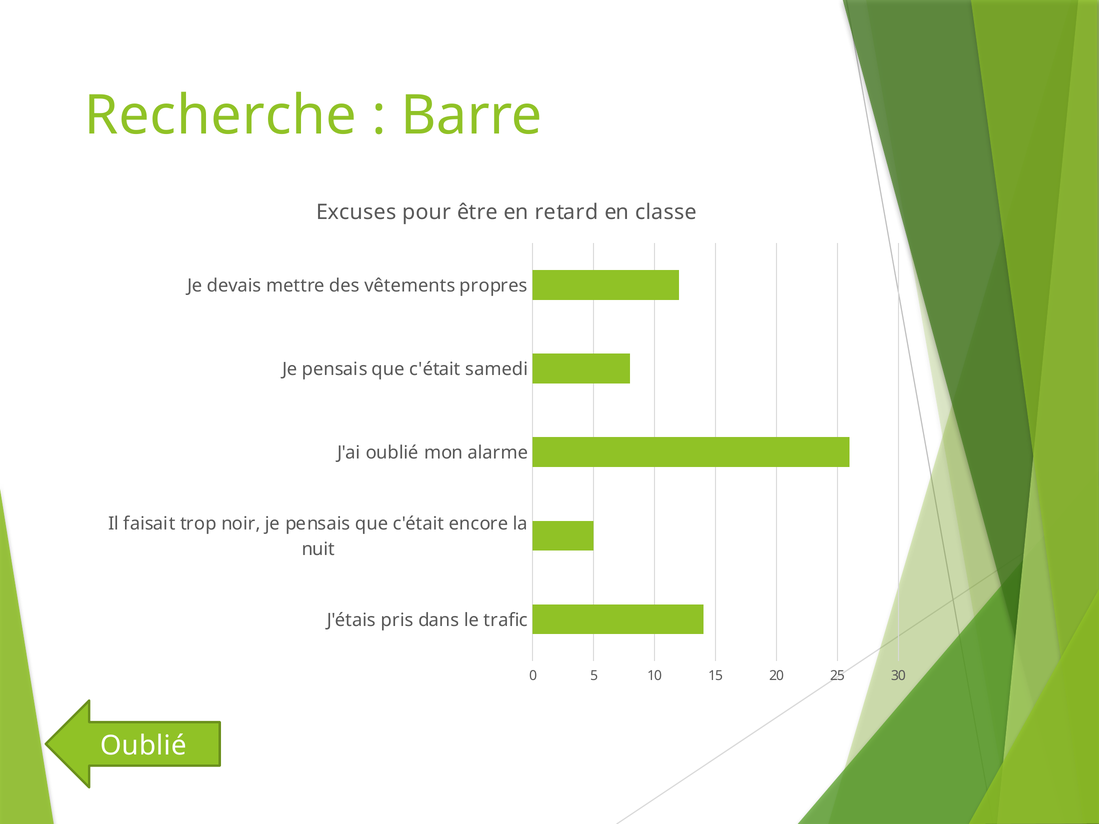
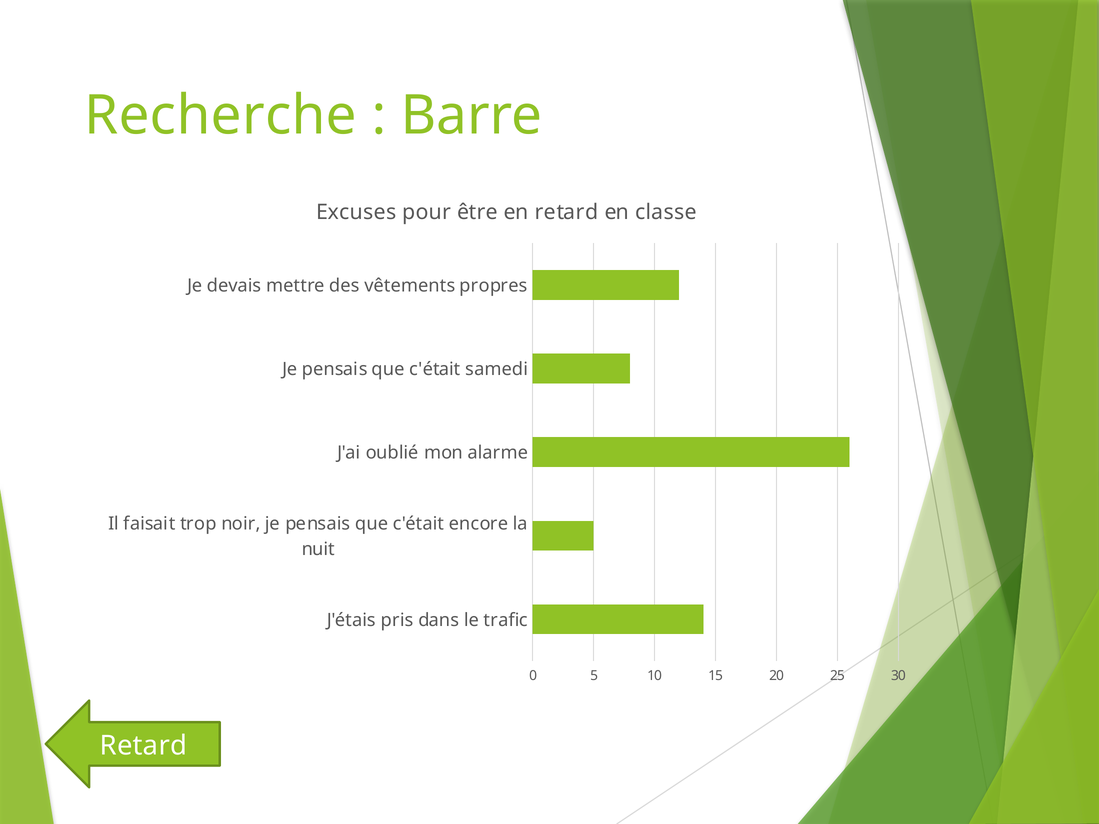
Oublié: Oublié -> Retard (143, 746)
